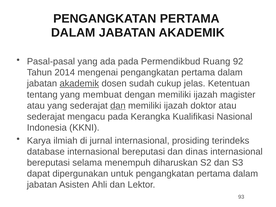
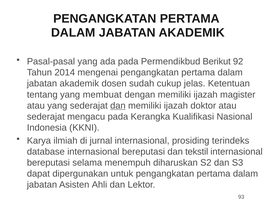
Ruang: Ruang -> Berikut (217, 61)
akademik underline: present -> none (79, 84)
dinas: dinas -> tekstil (197, 152)
